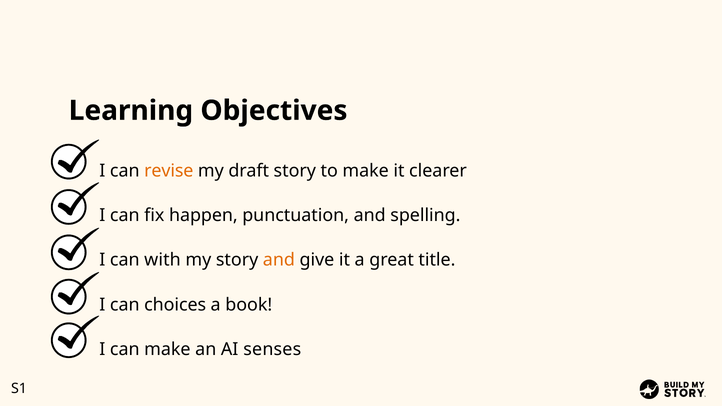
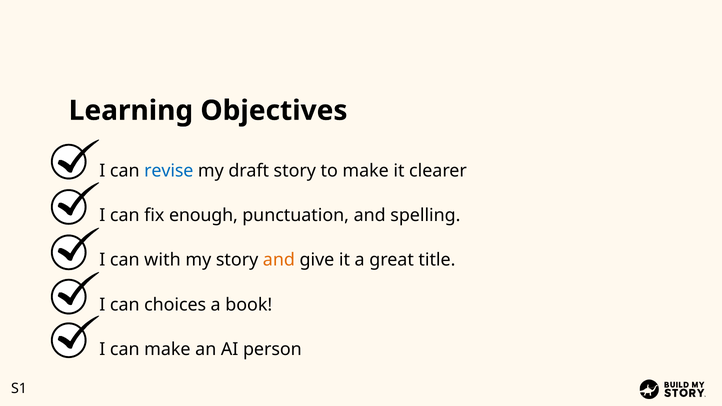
revise colour: orange -> blue (169, 171)
happen: happen -> enough (203, 215)
senses: senses -> person (272, 349)
